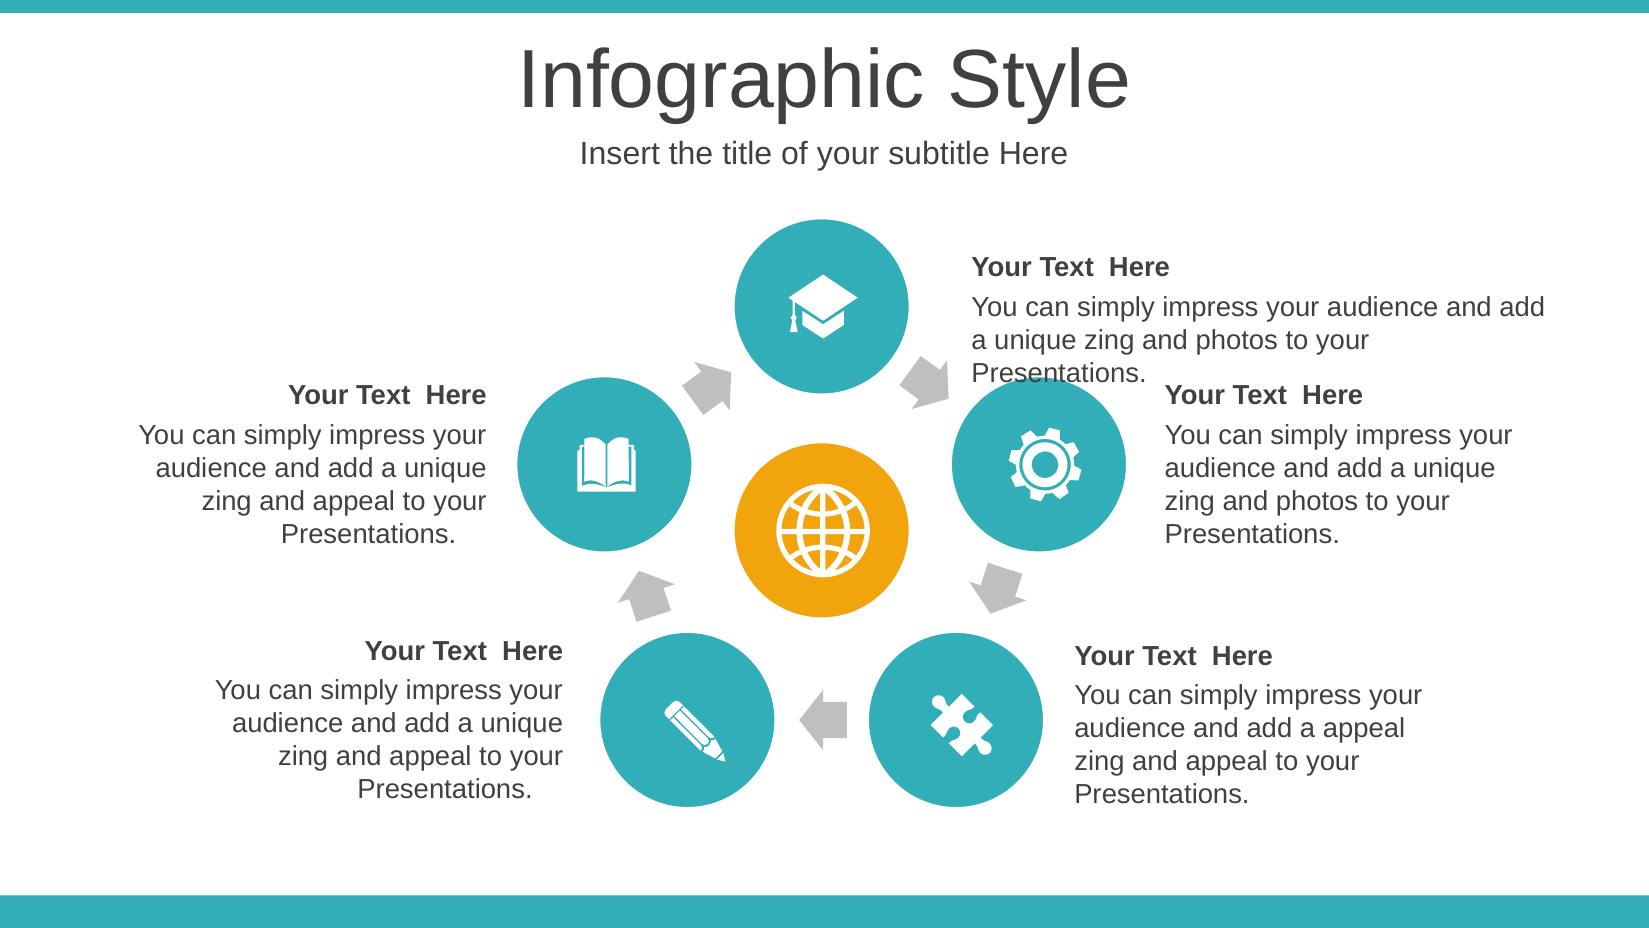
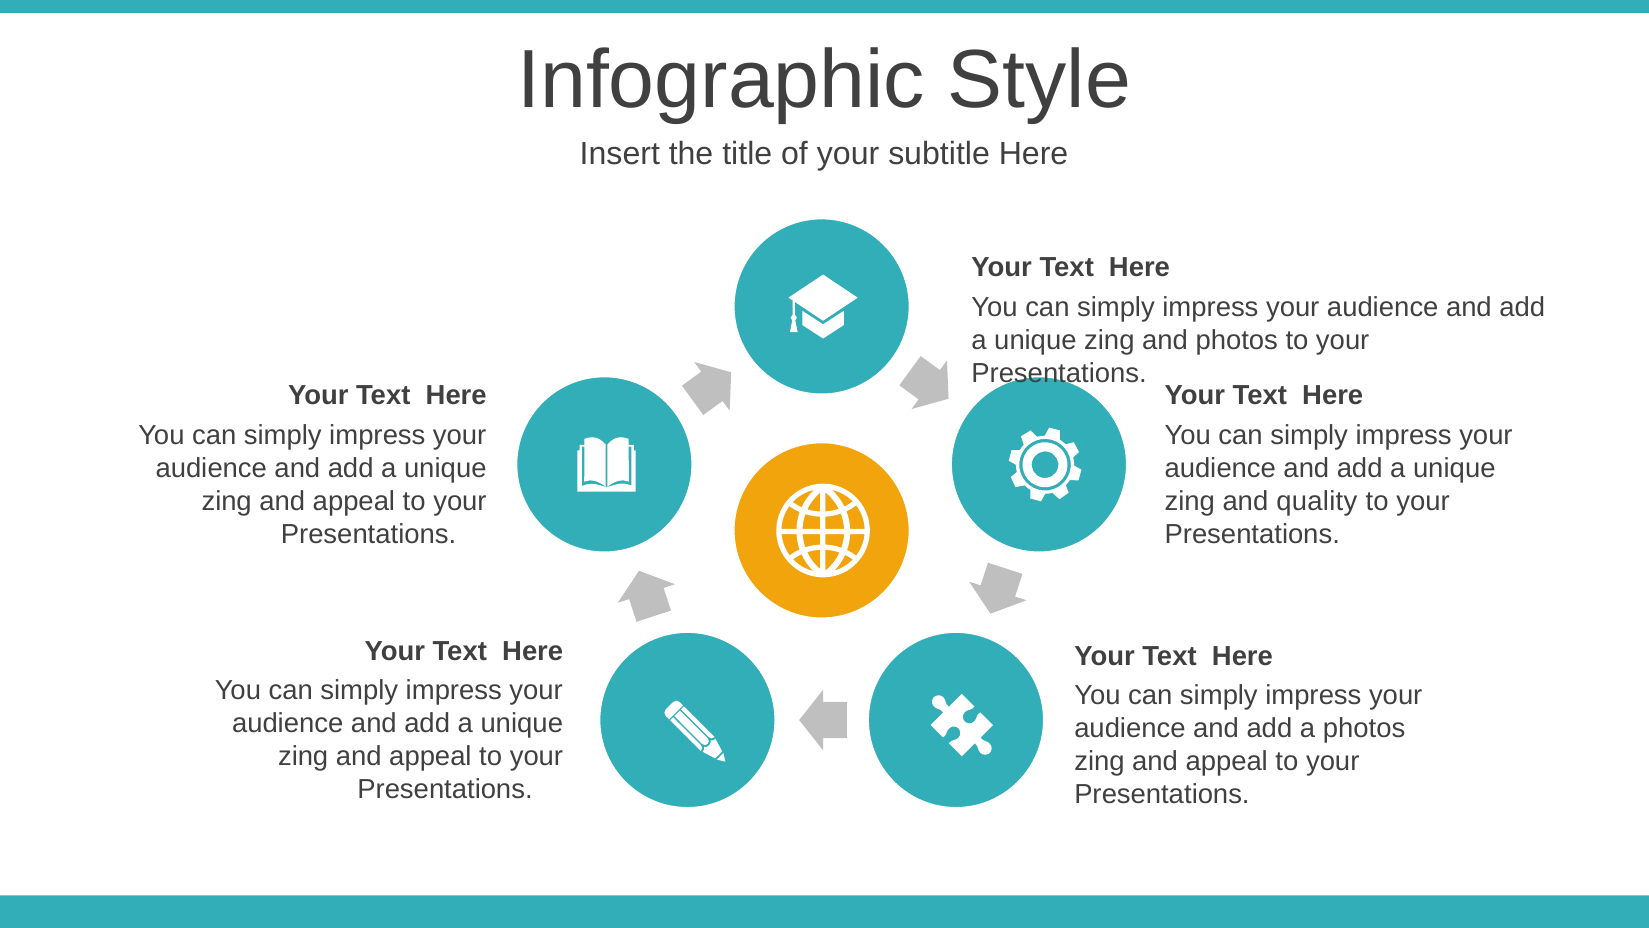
photos: photos -> quality (1317, 501)
a appeal: appeal -> photos (1364, 729)
